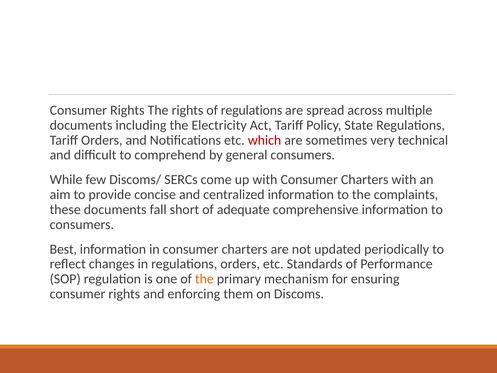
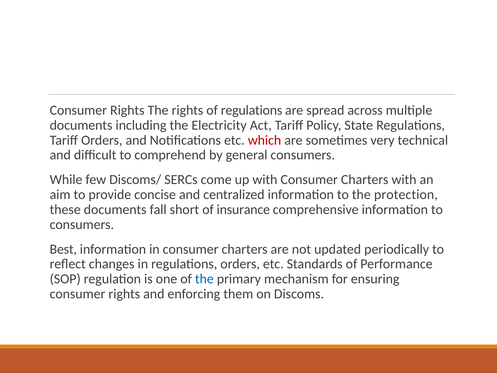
complaints: complaints -> protection (406, 195)
adequate: adequate -> insurance (243, 209)
the colour: orange -> blue (204, 279)
